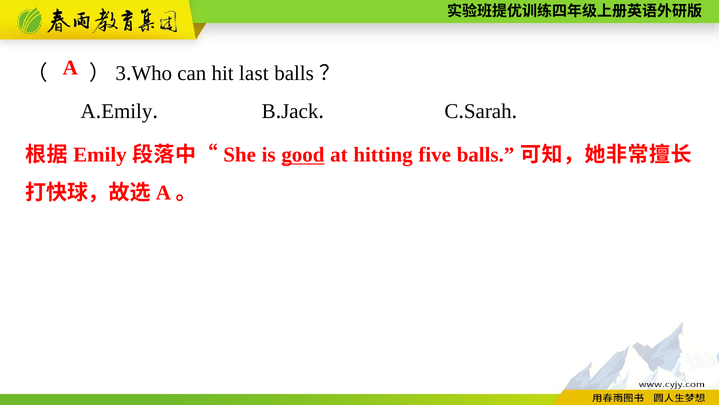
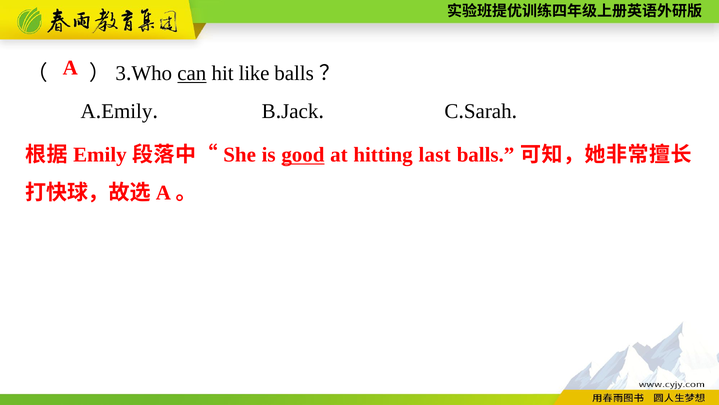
can underline: none -> present (192, 73)
last: last -> like (254, 73)
five: five -> last (435, 155)
